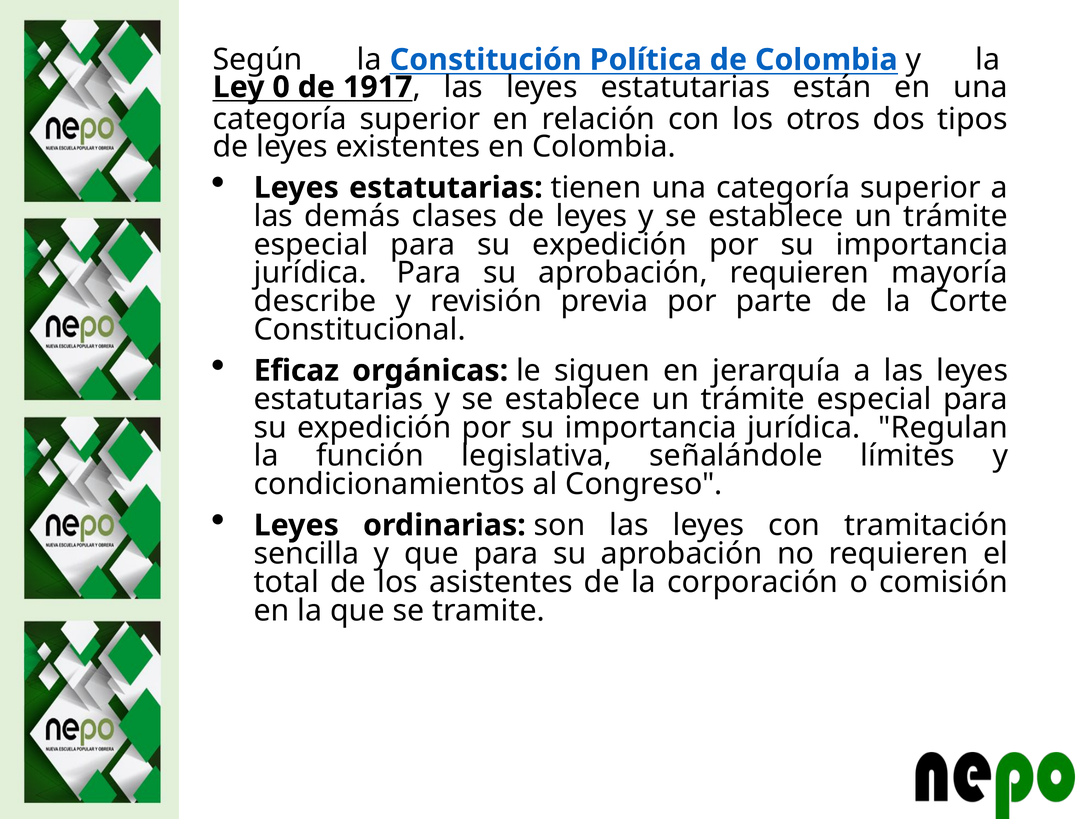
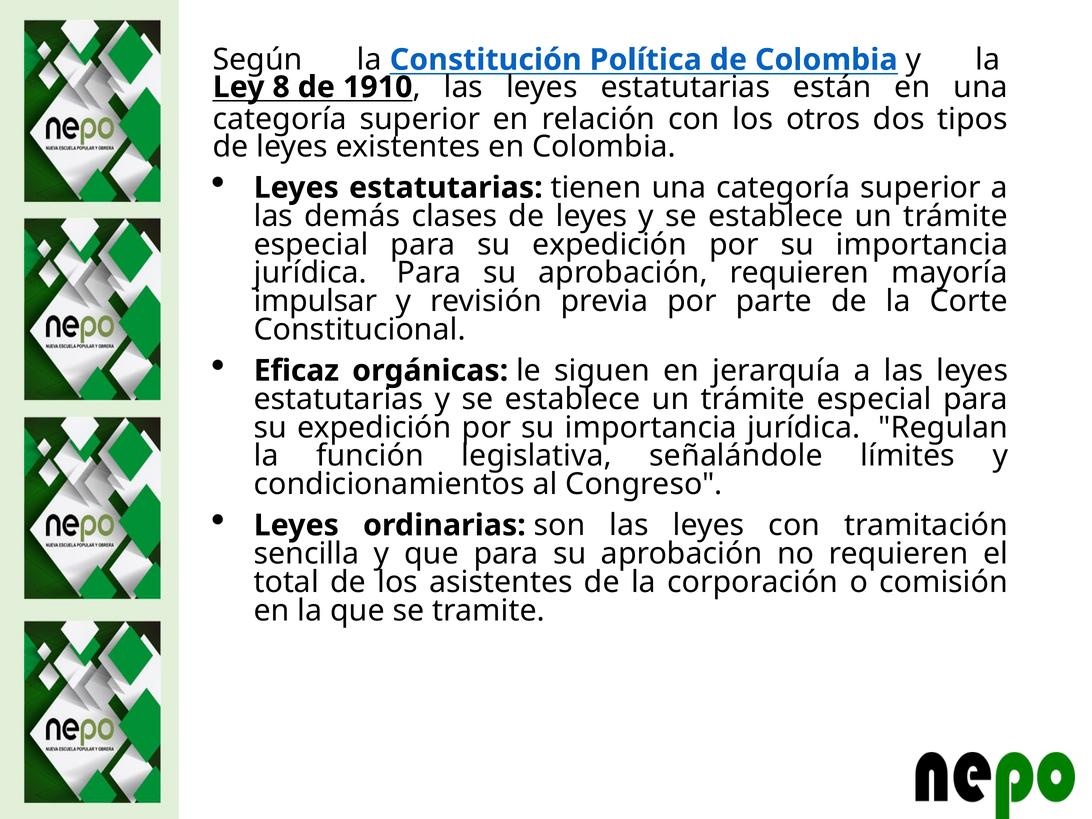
0: 0 -> 8 (281, 87)
1917: 1917 -> 1910 (378, 87)
describe: describe -> impulsar (315, 301)
